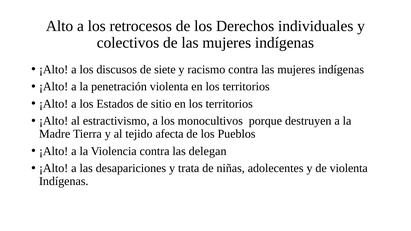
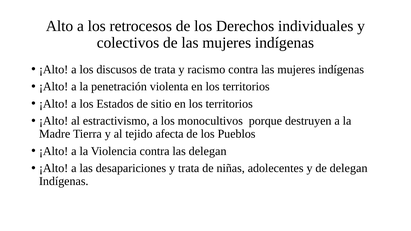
de siete: siete -> trata (165, 69)
de violenta: violenta -> delegan (349, 168)
